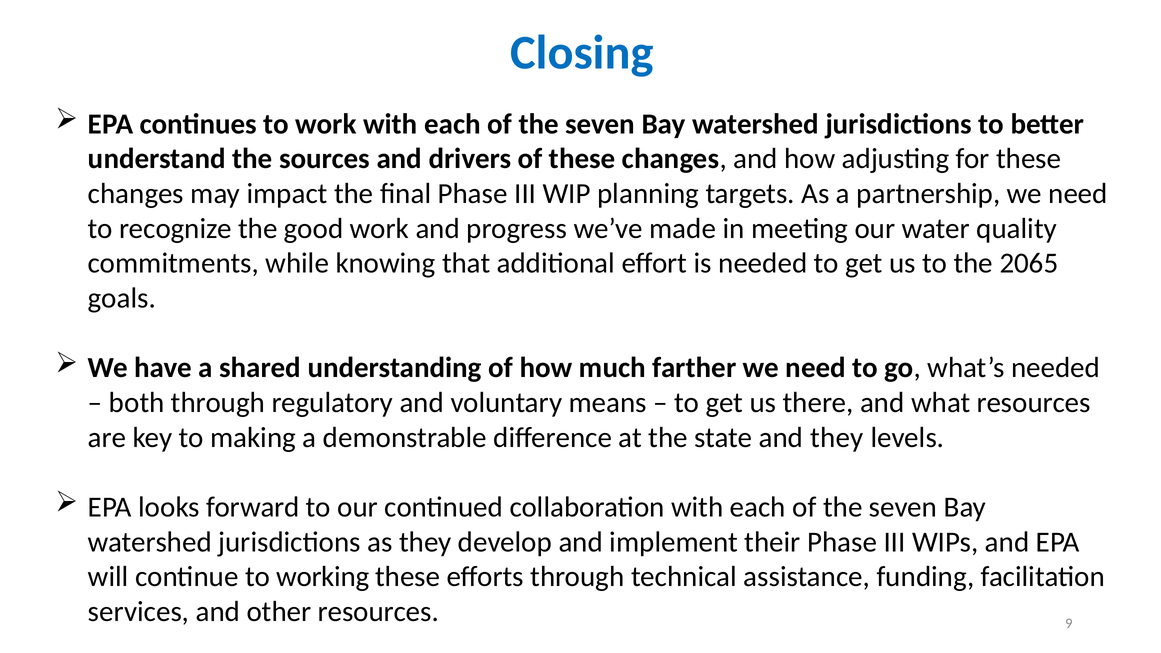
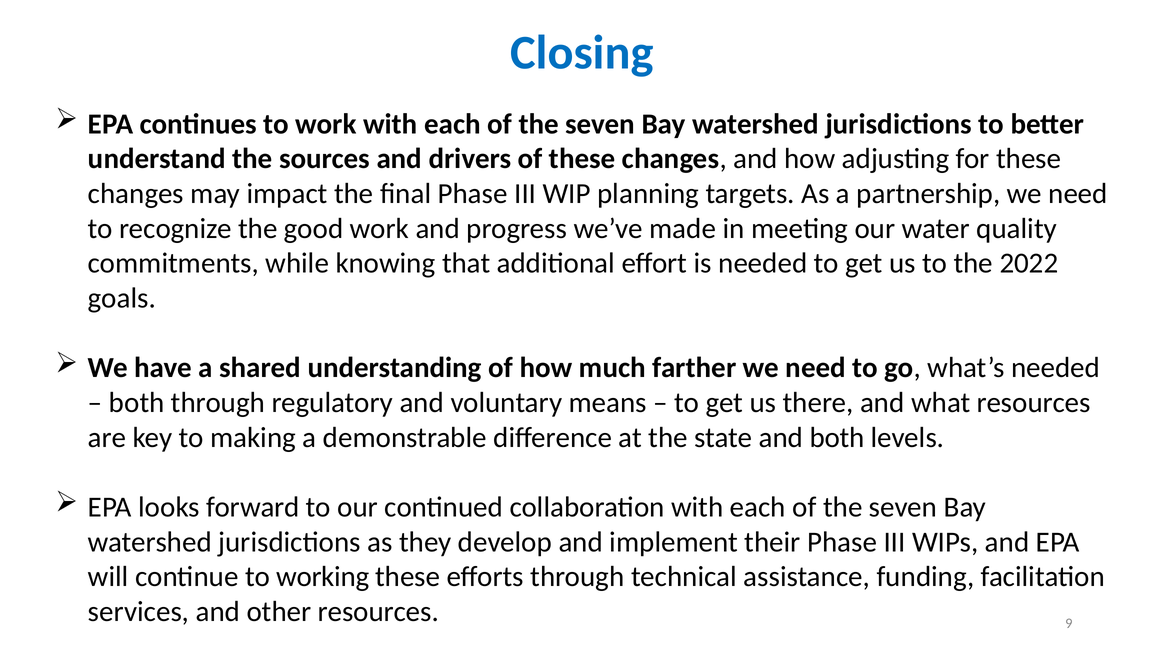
2065: 2065 -> 2022 (1029, 263)
and they: they -> both (837, 437)
